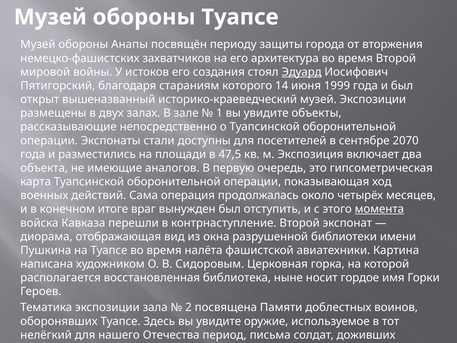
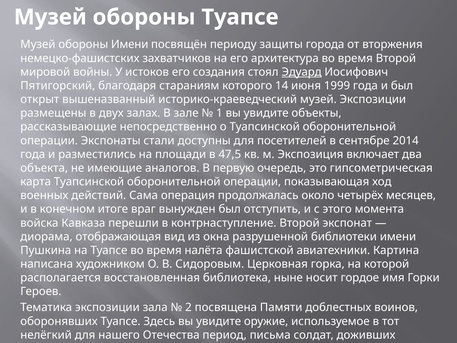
обороны Анапы: Анапы -> Имени (130, 45)
2070: 2070 -> 2014 (406, 140)
момента underline: present -> none (379, 209)
